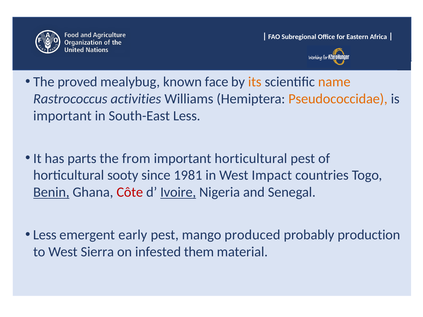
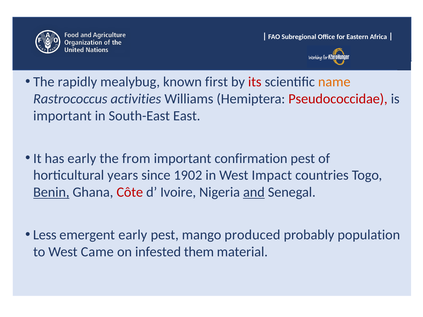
proved: proved -> rapidly (77, 82)
face: face -> first (216, 82)
its colour: orange -> red (255, 82)
Pseudococcidae colour: orange -> red (338, 99)
South-East Less: Less -> East (187, 116)
has parts: parts -> early (82, 159)
important horticultural: horticultural -> confirmation (251, 159)
sooty: sooty -> years (123, 175)
1981: 1981 -> 1902 (188, 175)
Ivoire underline: present -> none (178, 192)
and underline: none -> present (254, 192)
production: production -> population (369, 235)
Sierra: Sierra -> Came (97, 252)
